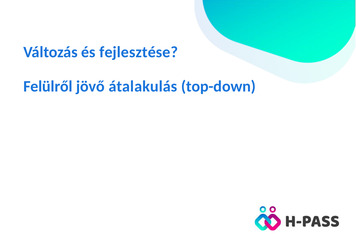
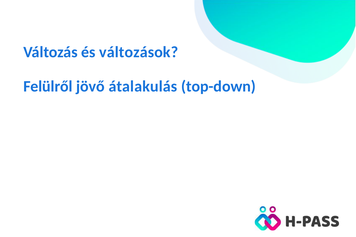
fejlesztése: fejlesztése -> változások (139, 52)
